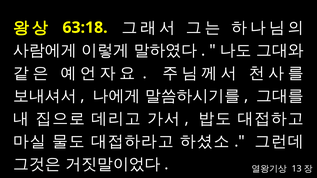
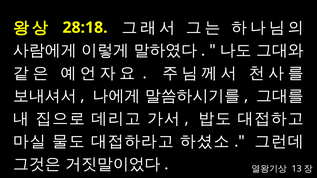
63:18: 63:18 -> 28:18 (85, 28)
